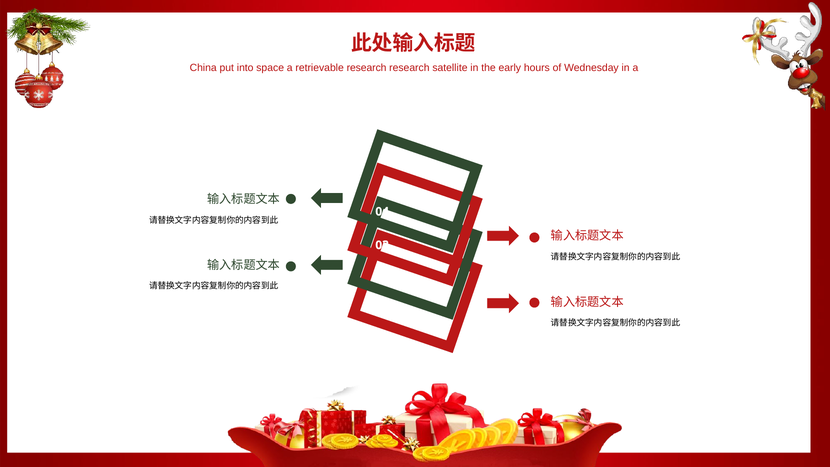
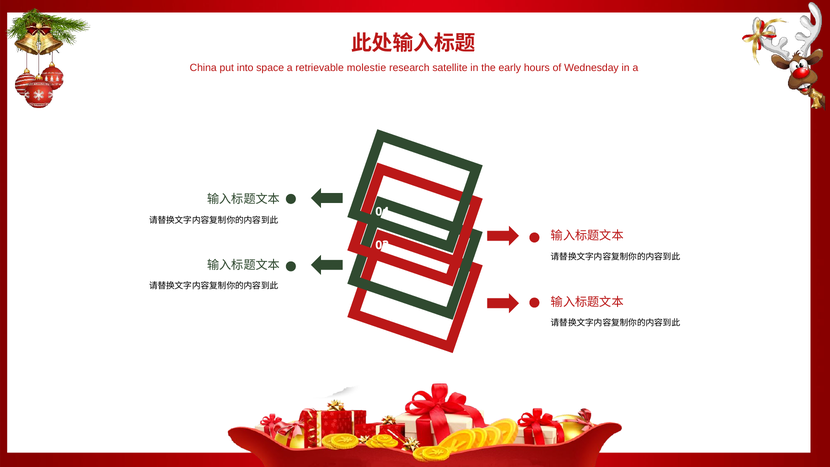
retrievable research: research -> molestie (367, 68)
